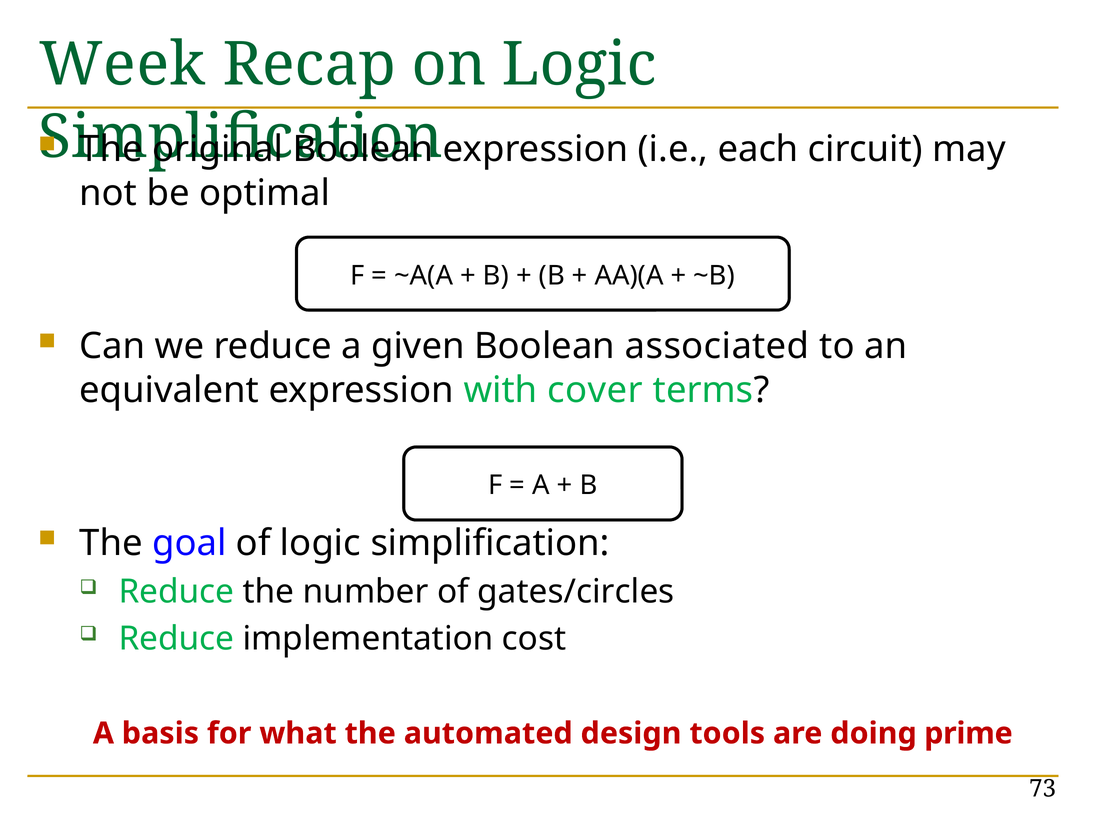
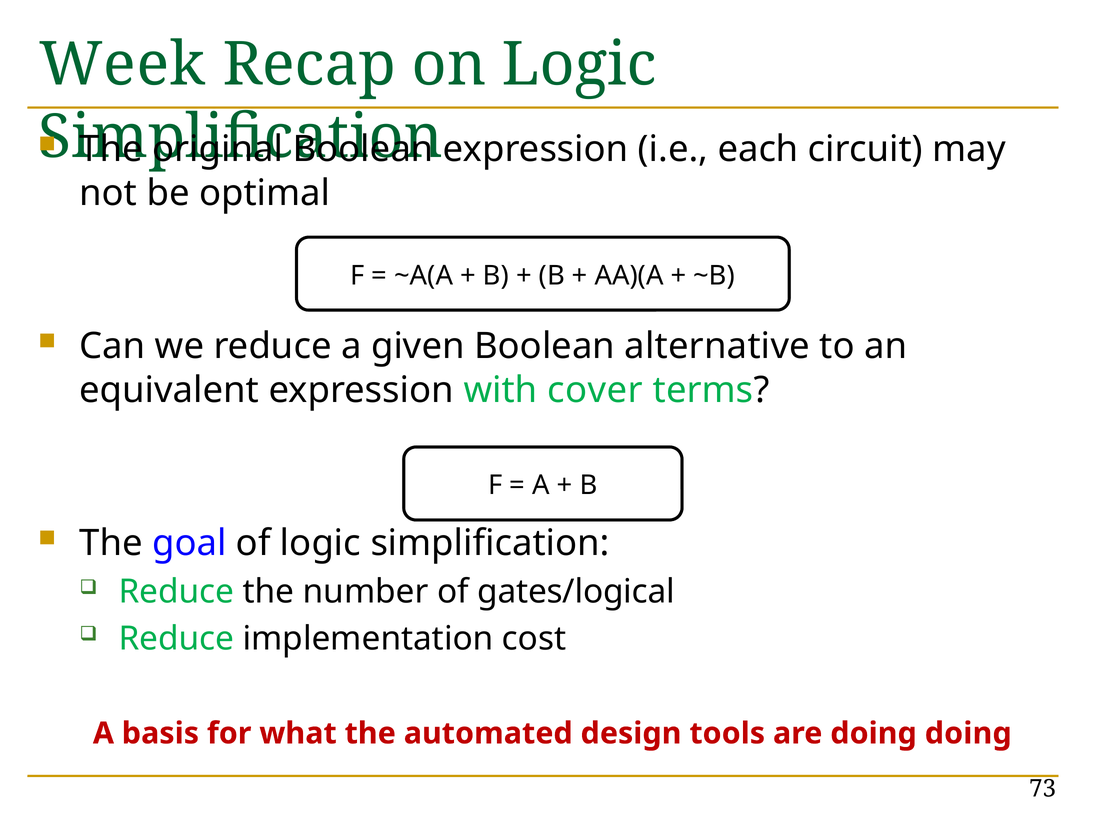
associated: associated -> alternative (717, 346)
gates/circles: gates/circles -> gates/logical (576, 592)
doing prime: prime -> doing (968, 734)
